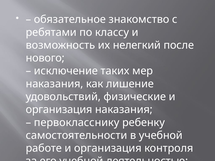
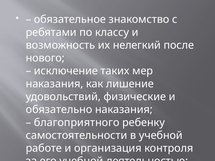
организация: организация -> обязательно (59, 110)
первокласснику: первокласснику -> благоприятного (77, 123)
